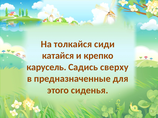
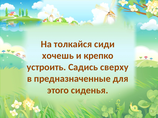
катайся: катайся -> хочешь (58, 56)
карусель: карусель -> устроить (46, 67)
